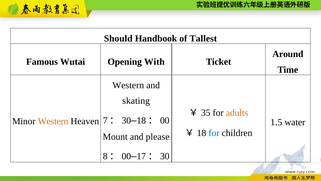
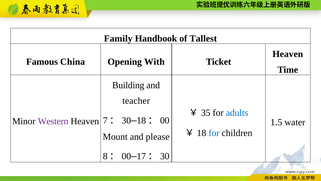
Should: Should -> Family (118, 38)
Around: Around -> Heaven (288, 54)
Wutai: Wutai -> China (73, 62)
Western: Western -> Building (128, 85)
skating: skating -> teacher (136, 101)
adults colour: orange -> blue (237, 112)
Western colour: orange -> purple (53, 121)
